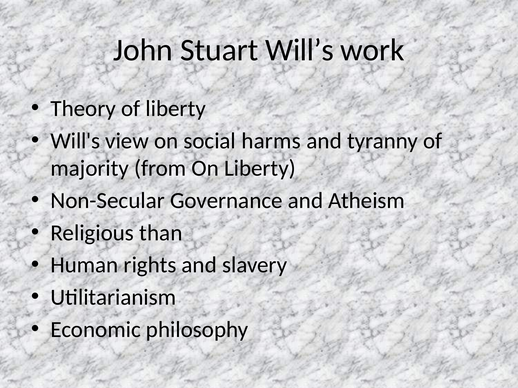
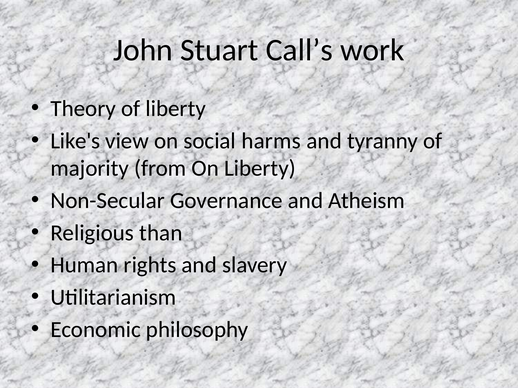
Will’s: Will’s -> Call’s (299, 50)
Will's: Will's -> Like's (75, 141)
